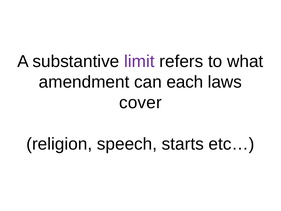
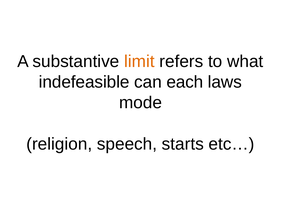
limit colour: purple -> orange (139, 61)
amendment: amendment -> indefeasible (84, 82)
cover: cover -> mode (140, 103)
